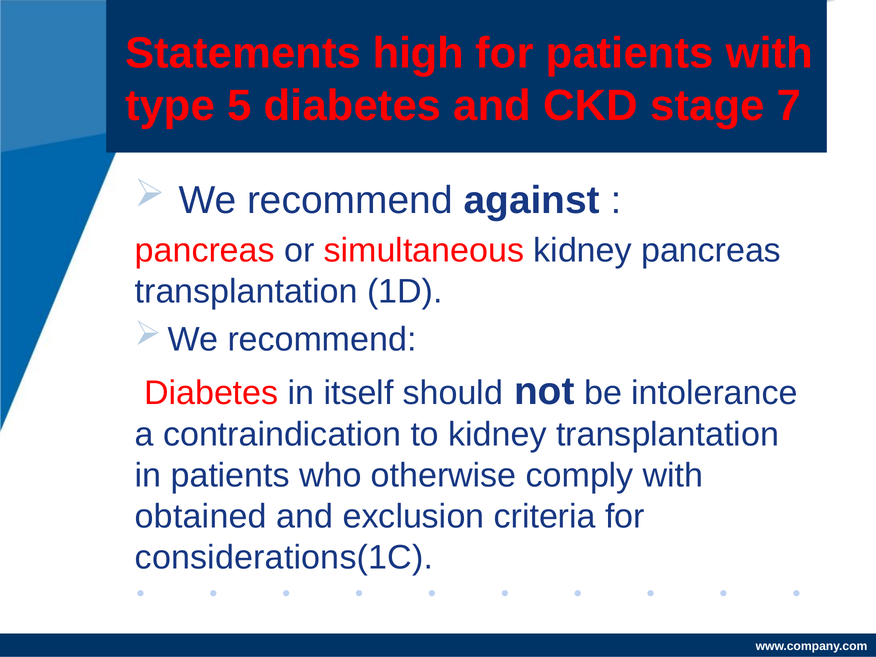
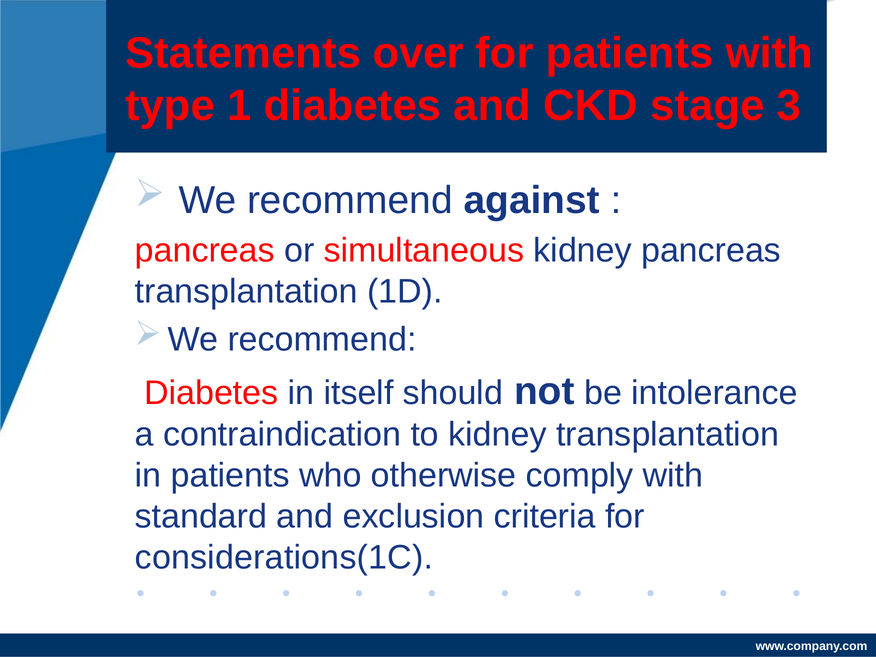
high: high -> over (418, 53)
5: 5 -> 1 (239, 106)
7: 7 -> 3 (789, 106)
obtained: obtained -> standard (201, 517)
